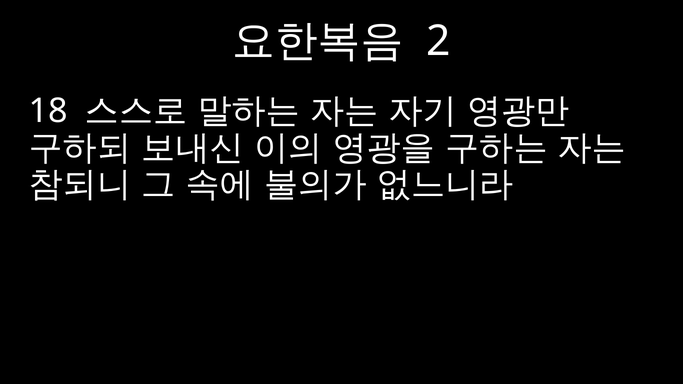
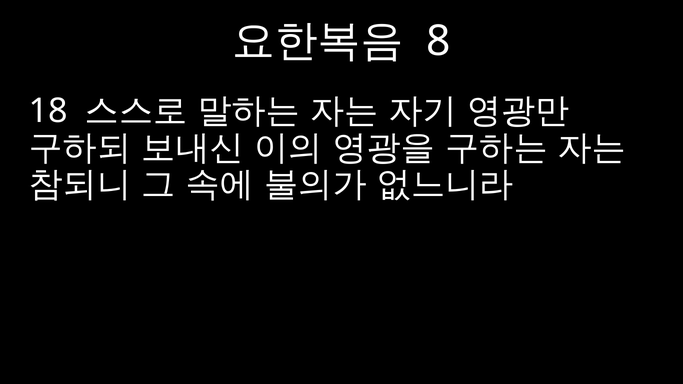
2: 2 -> 8 (438, 41)
